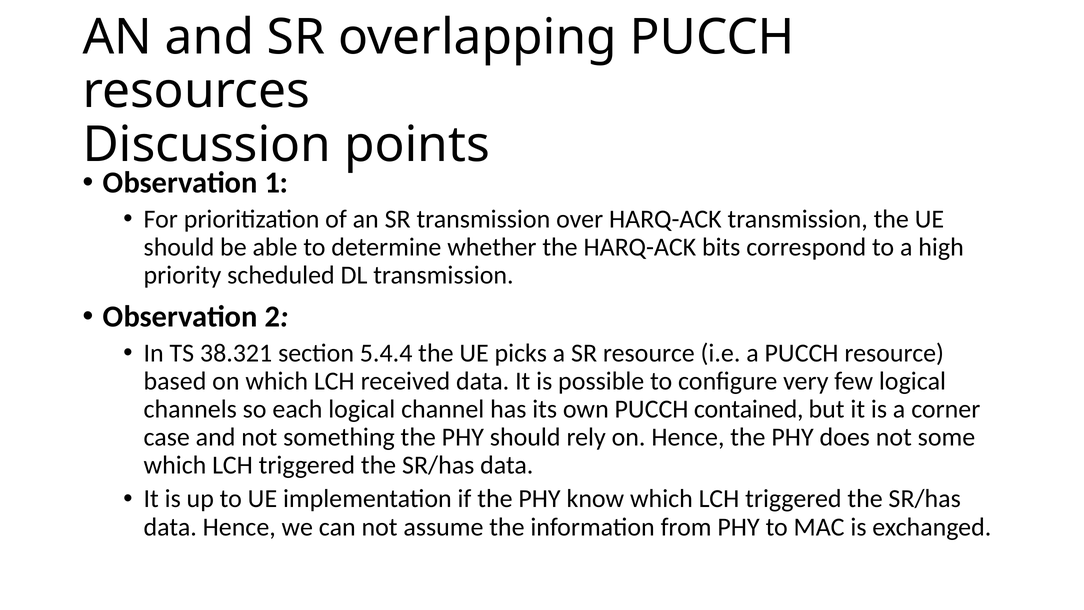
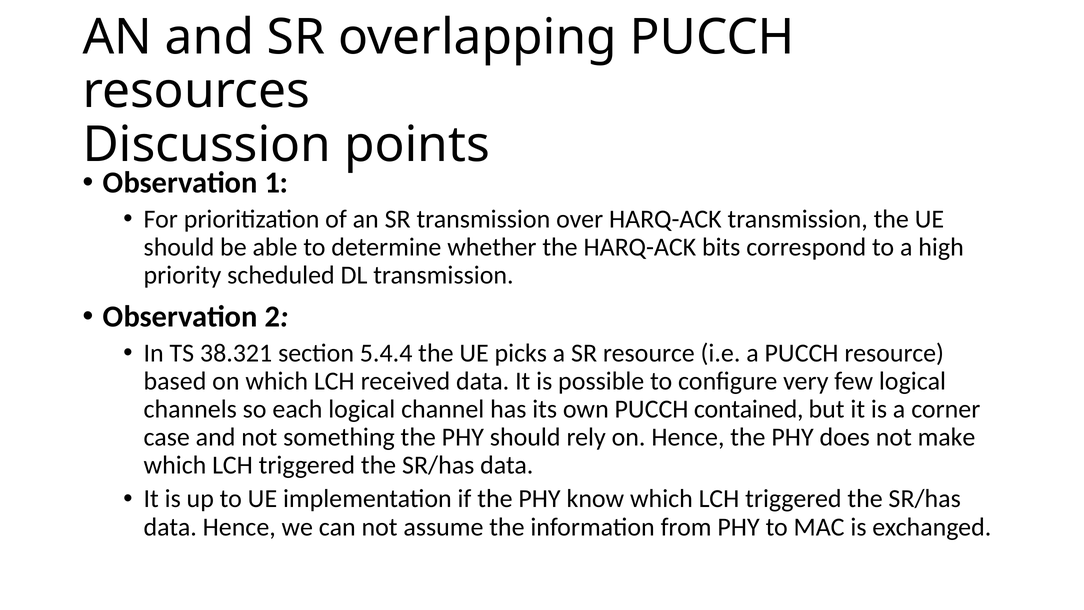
some: some -> make (947, 437)
